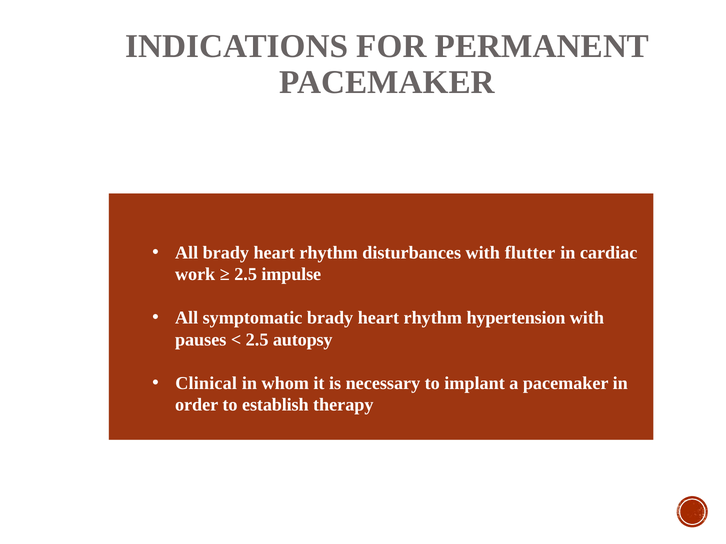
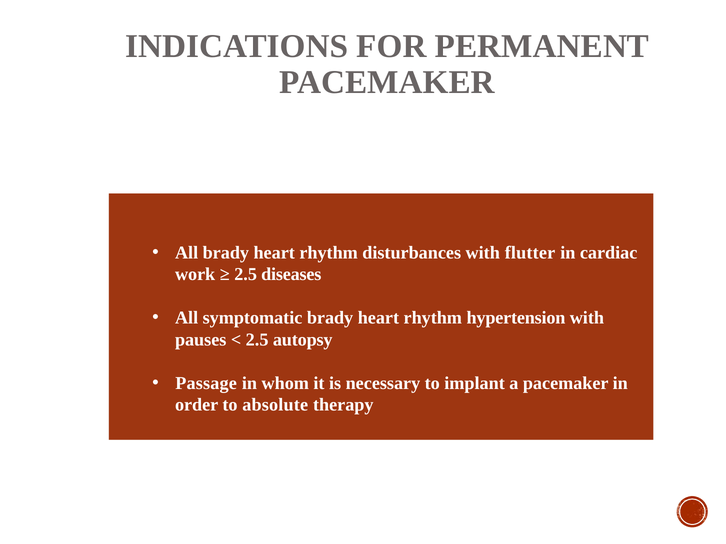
impulse: impulse -> diseases (291, 275)
Clinical: Clinical -> Passage (206, 384)
establish: establish -> absolute (275, 405)
